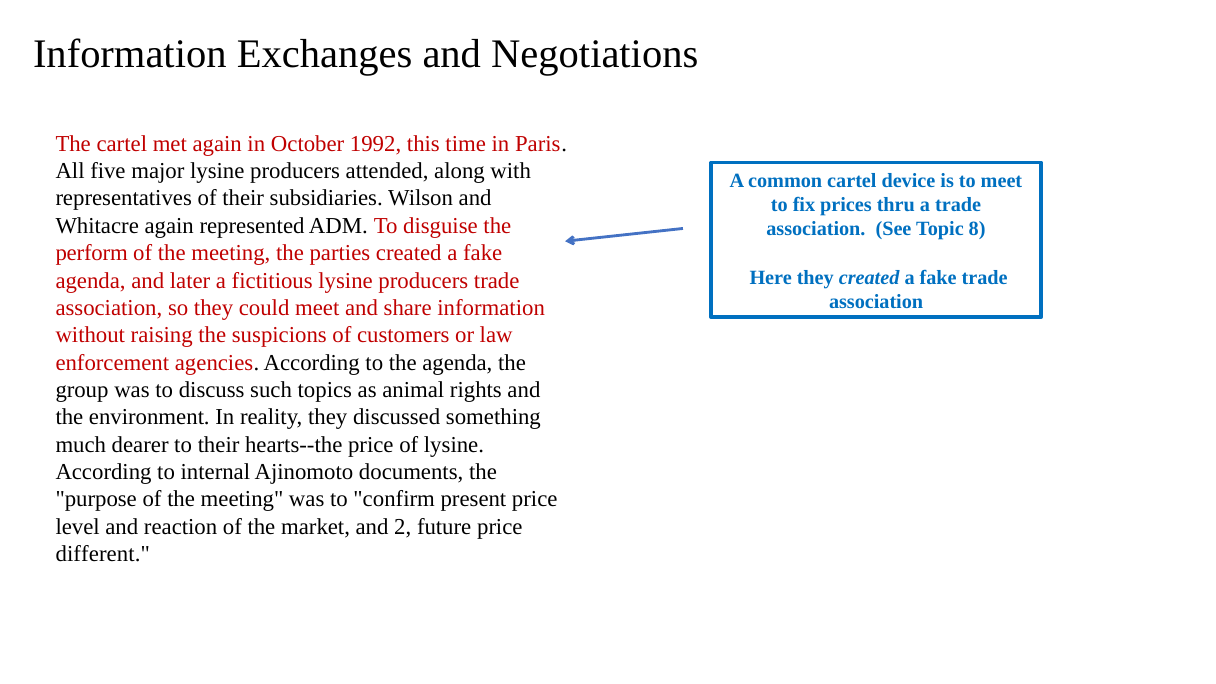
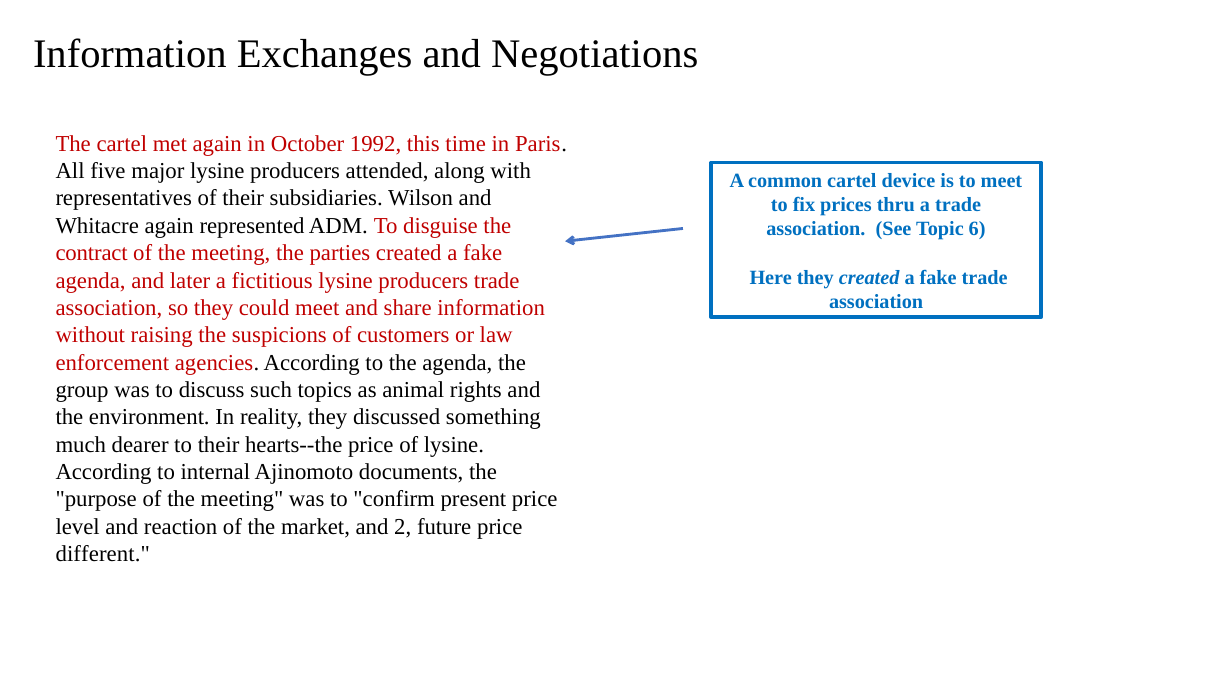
8: 8 -> 6 (977, 229)
perform: perform -> contract (92, 253)
